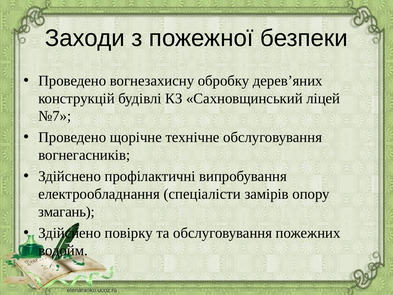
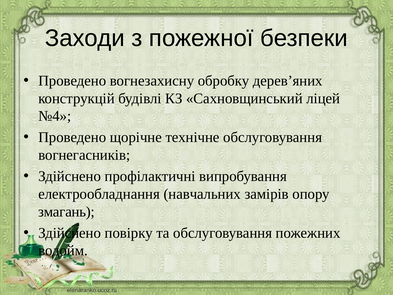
№7: №7 -> №4 (55, 116)
спеціалісти: спеціалісти -> навчальних (202, 194)
